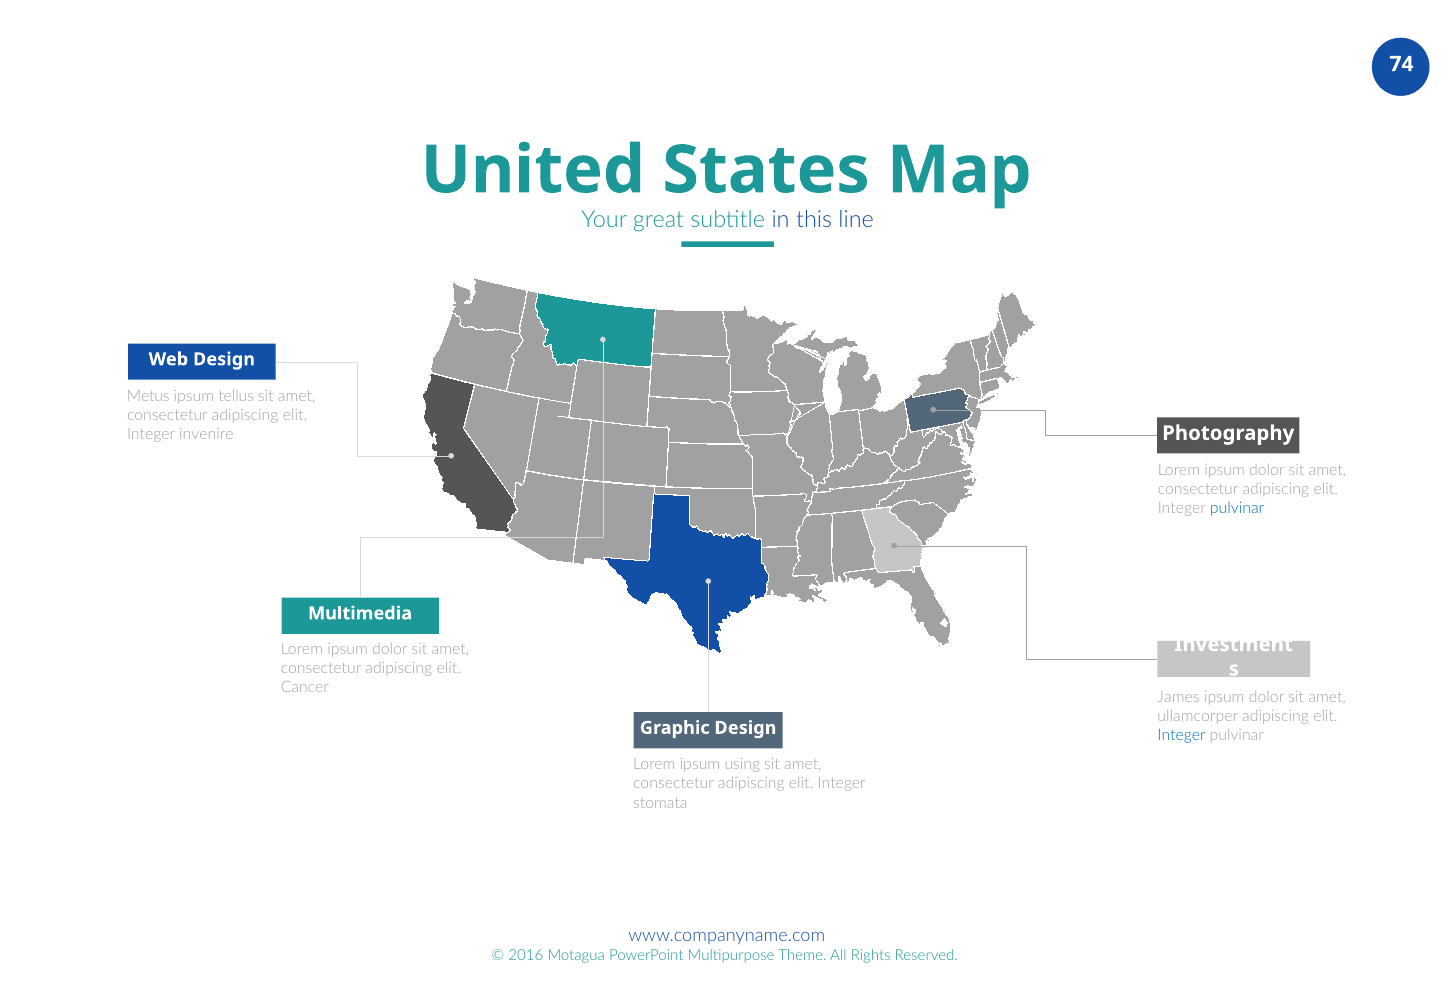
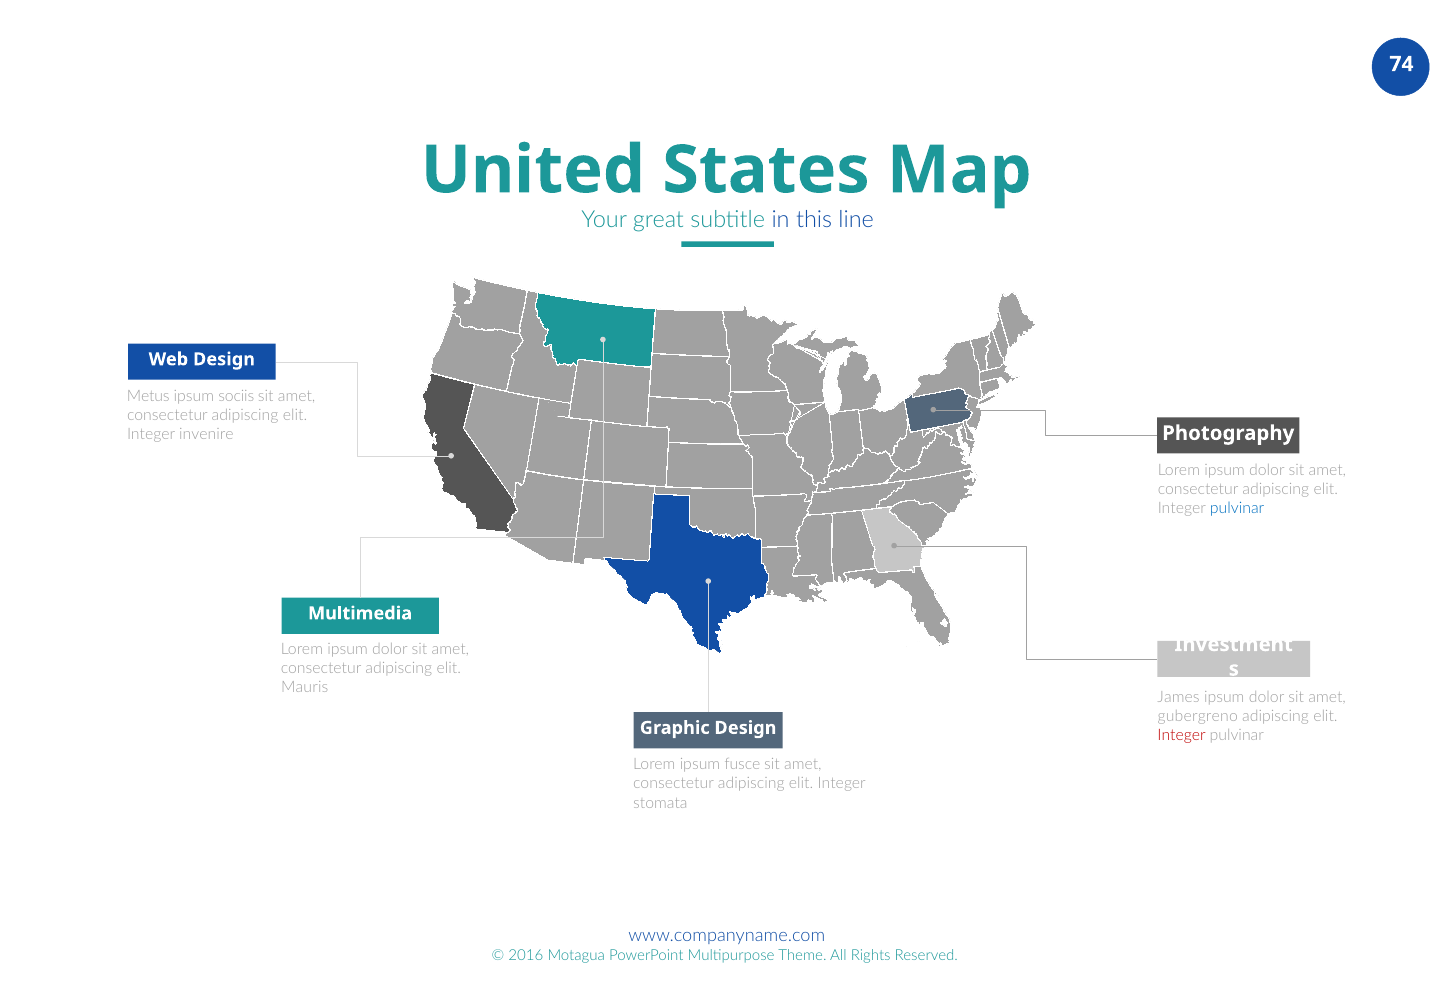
tellus: tellus -> sociis (236, 396)
Cancer: Cancer -> Mauris (305, 687)
ullamcorper: ullamcorper -> gubergreno (1198, 716)
Integer colour: blue -> red (1182, 735)
using: using -> fusce (742, 765)
